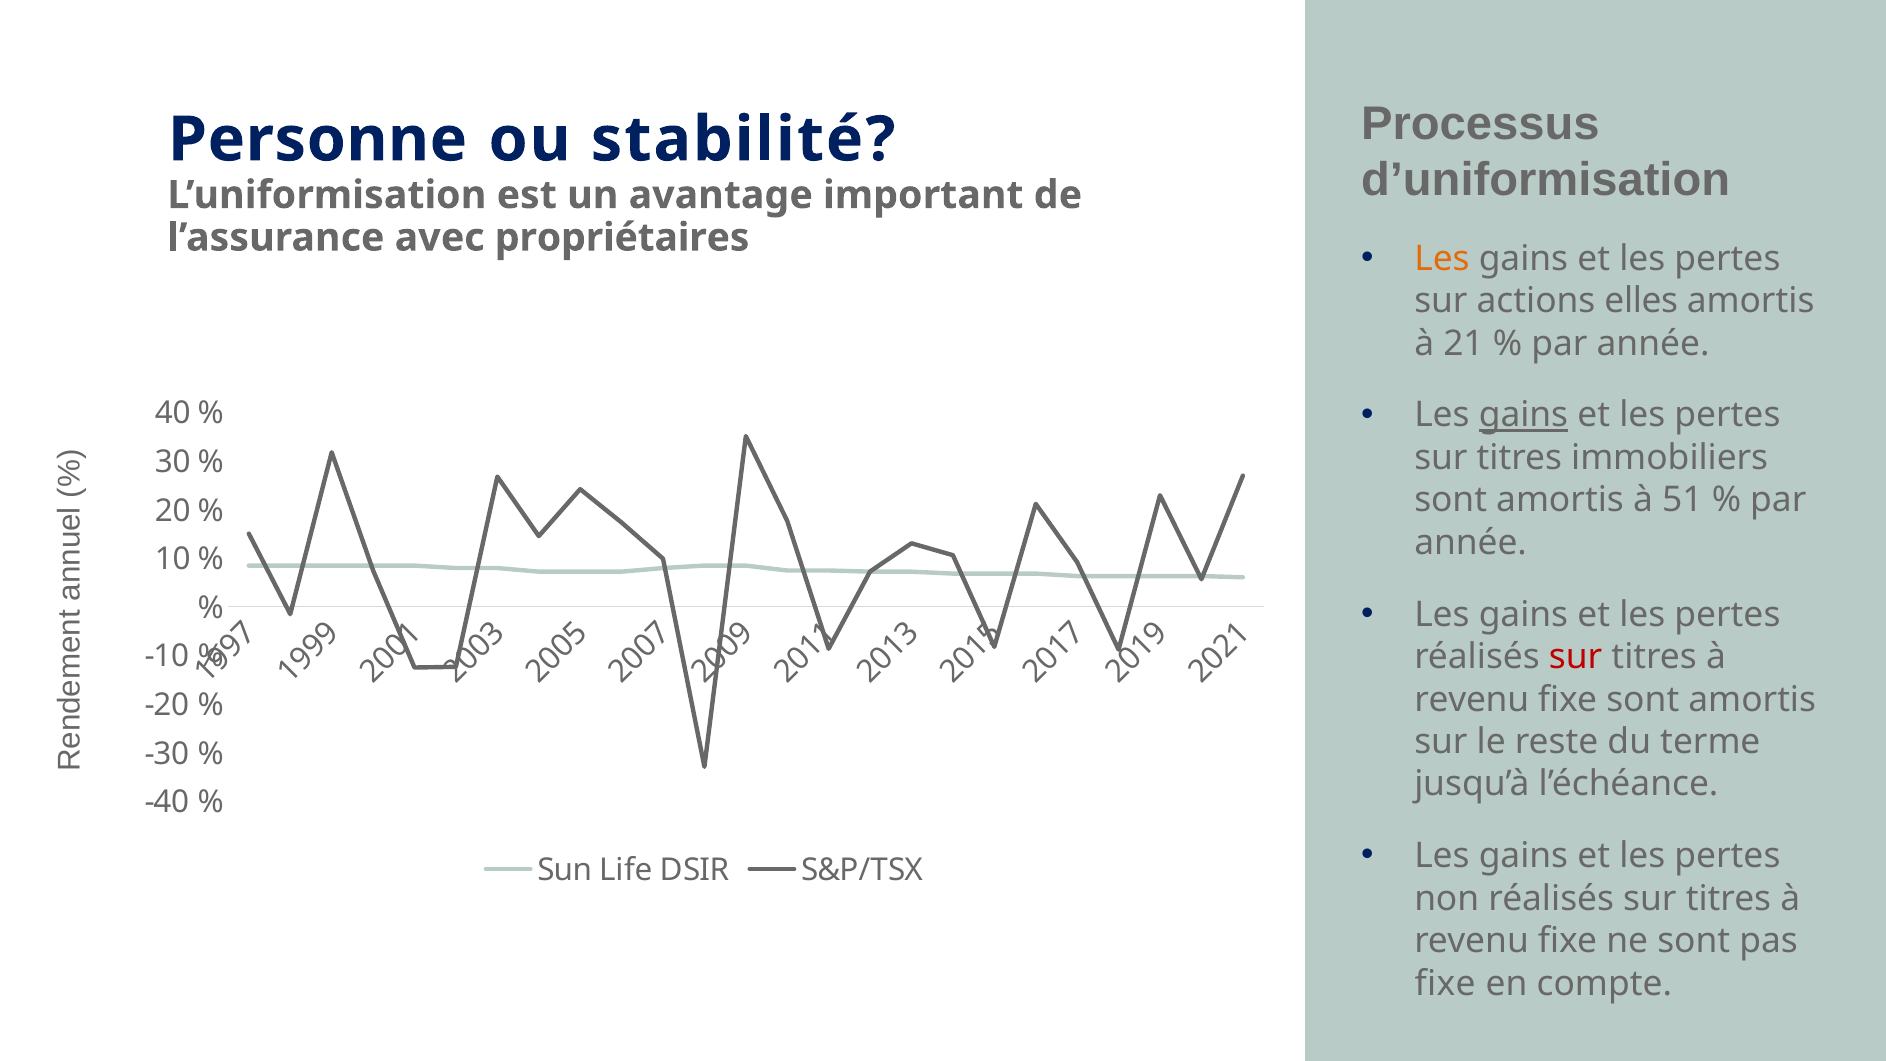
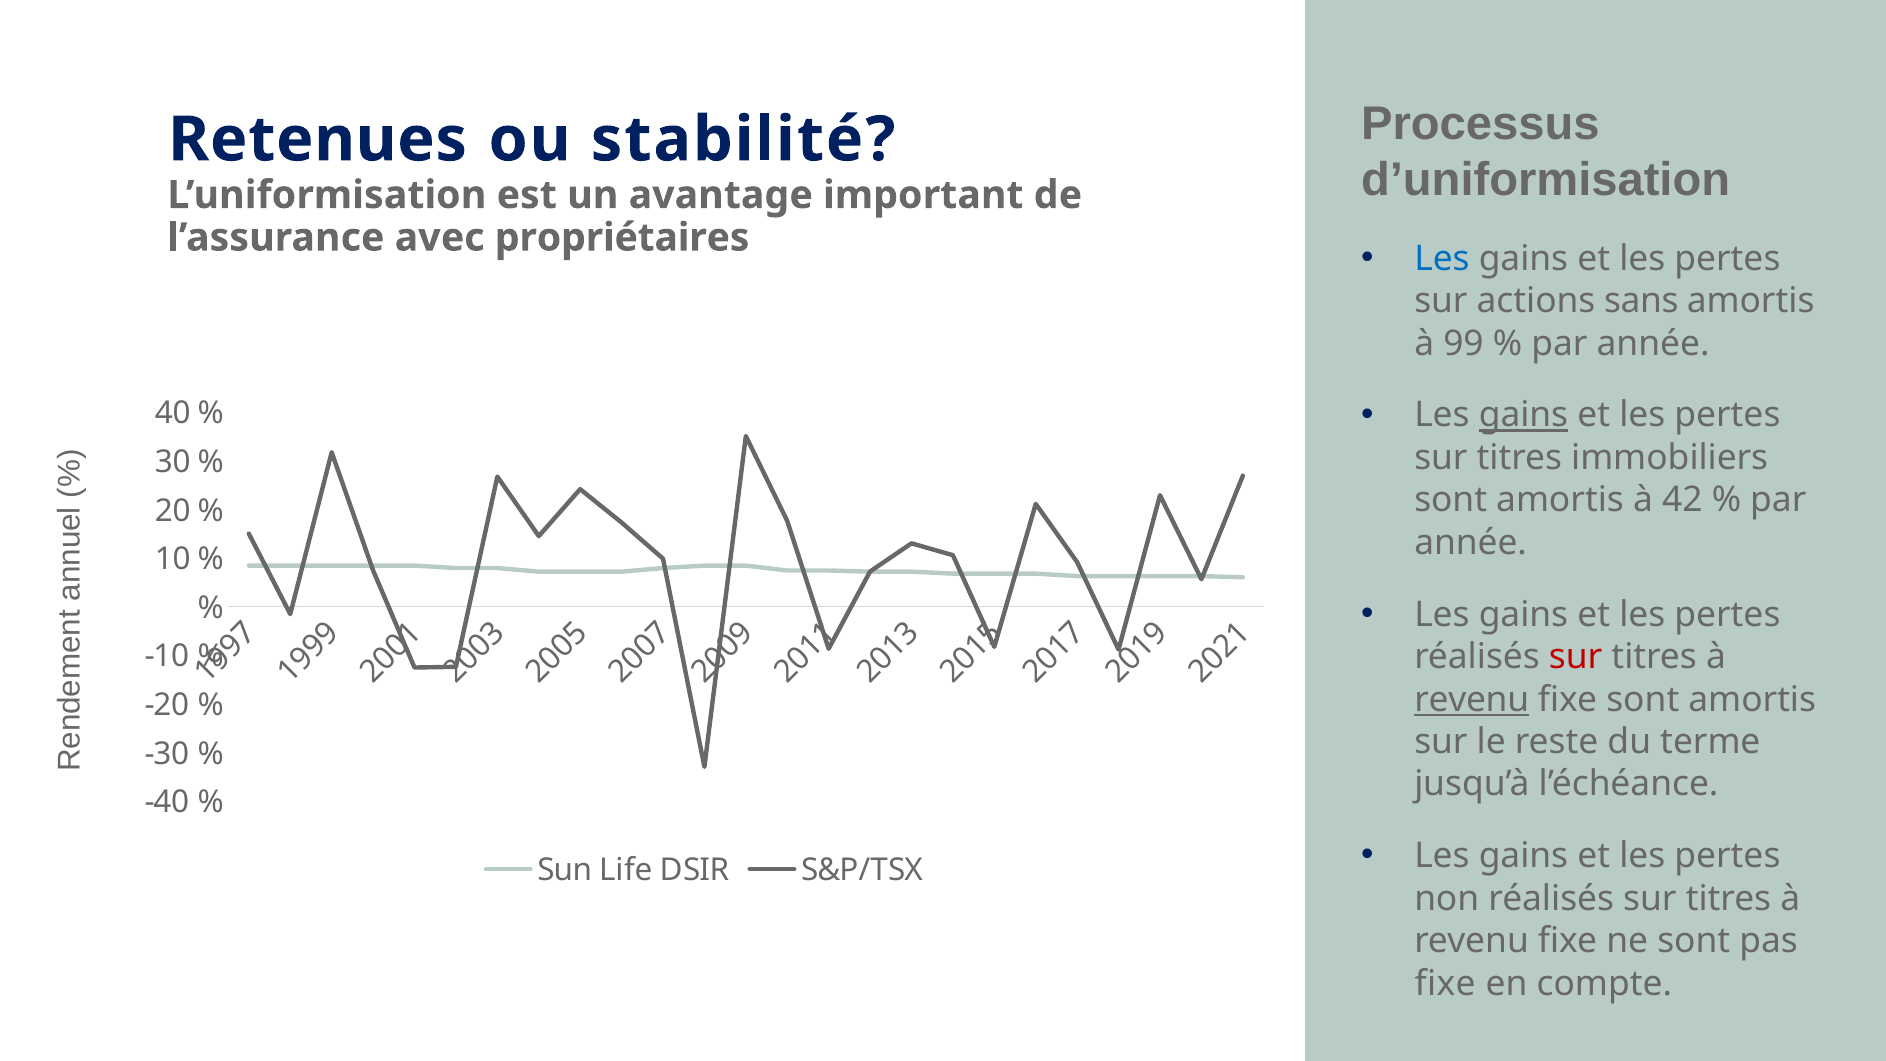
Personne: Personne -> Retenues (318, 140)
Les colour: orange -> blue (1442, 258)
elles: elles -> sans (1641, 301)
21: 21 -> 99 (1463, 343)
51: 51 -> 42 (1682, 500)
revenu underline: none -> present (1472, 699)
